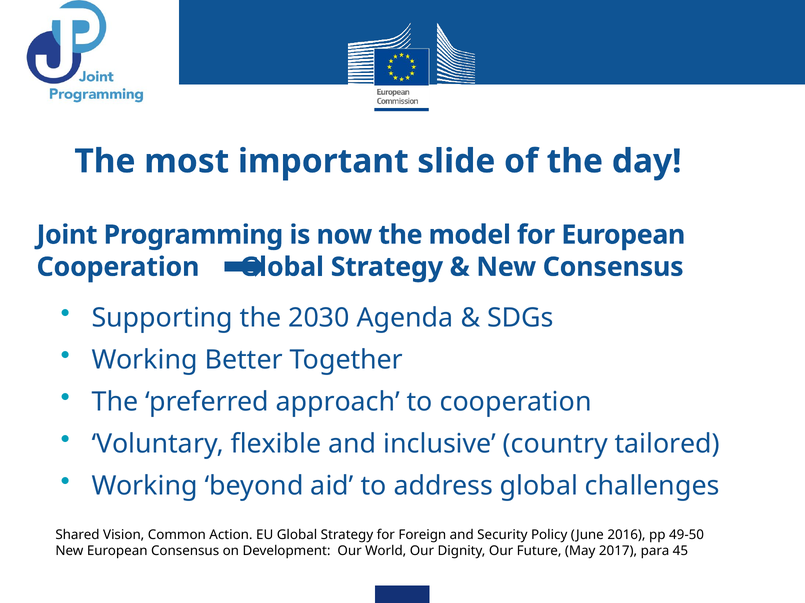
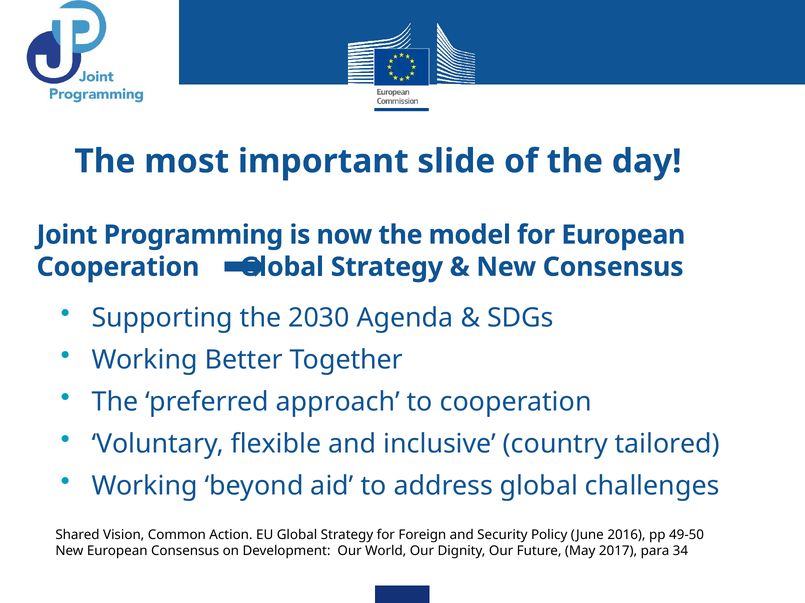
45: 45 -> 34 (680, 551)
